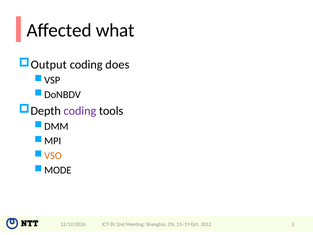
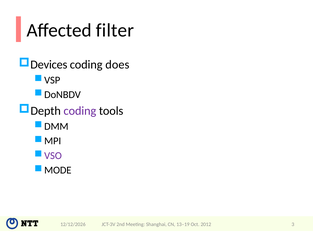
what: what -> filter (115, 30)
Output: Output -> Devices (49, 64)
VSO colour: orange -> purple (53, 155)
